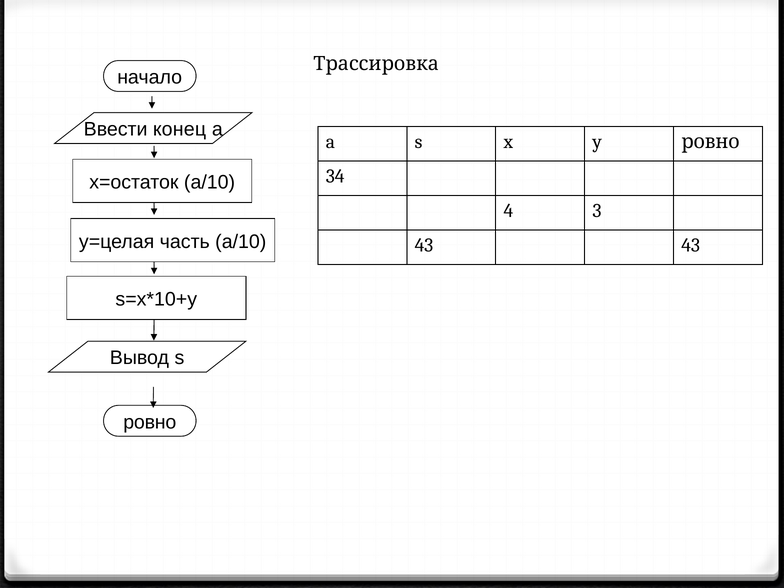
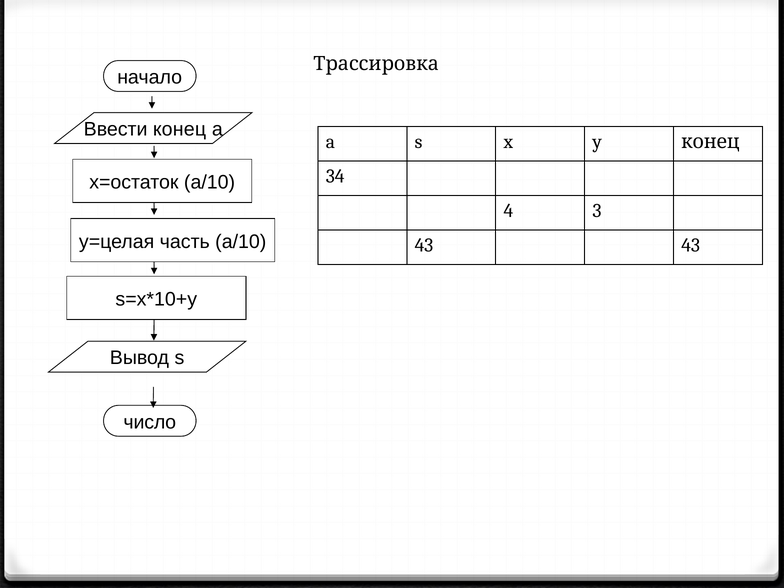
y ровно: ровно -> конец (710, 142)
ровно: ровно -> число (150, 422)
